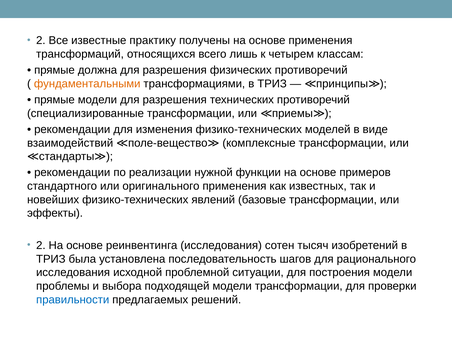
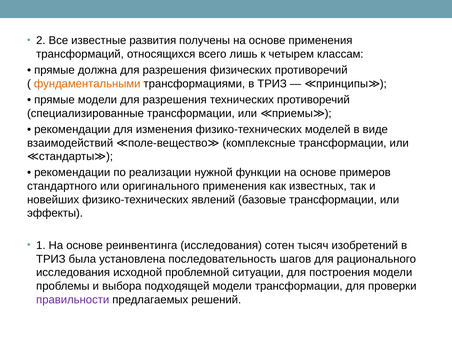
практику: практику -> развития (153, 41)
2: 2 -> 1 (41, 245)
правильности colour: blue -> purple (73, 300)
